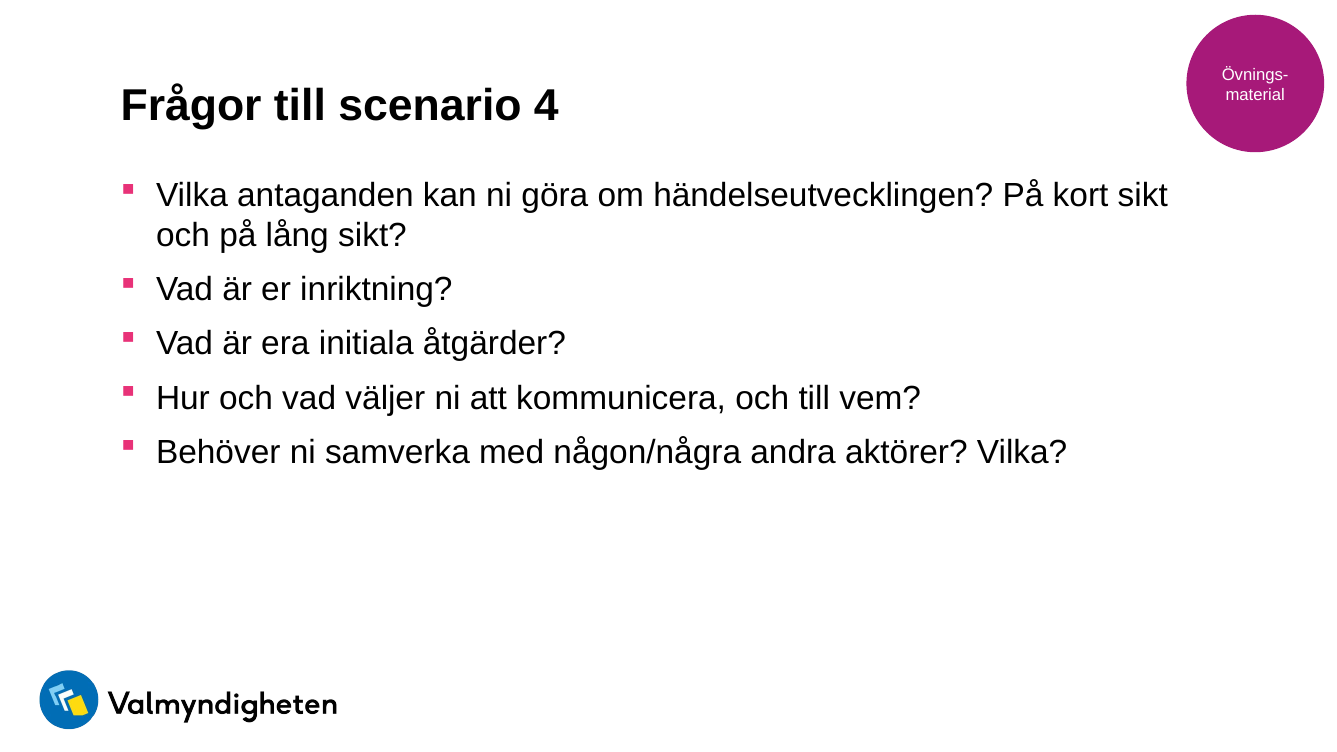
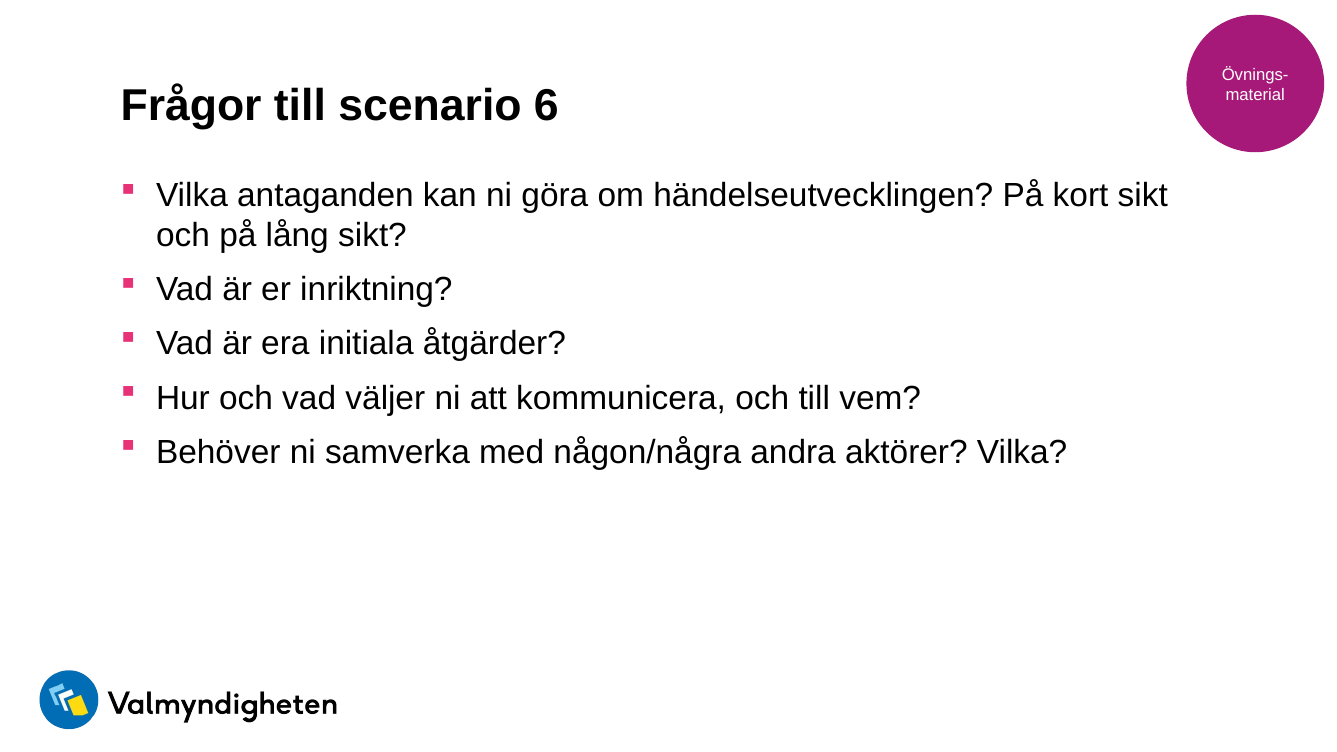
4: 4 -> 6 (546, 105)
